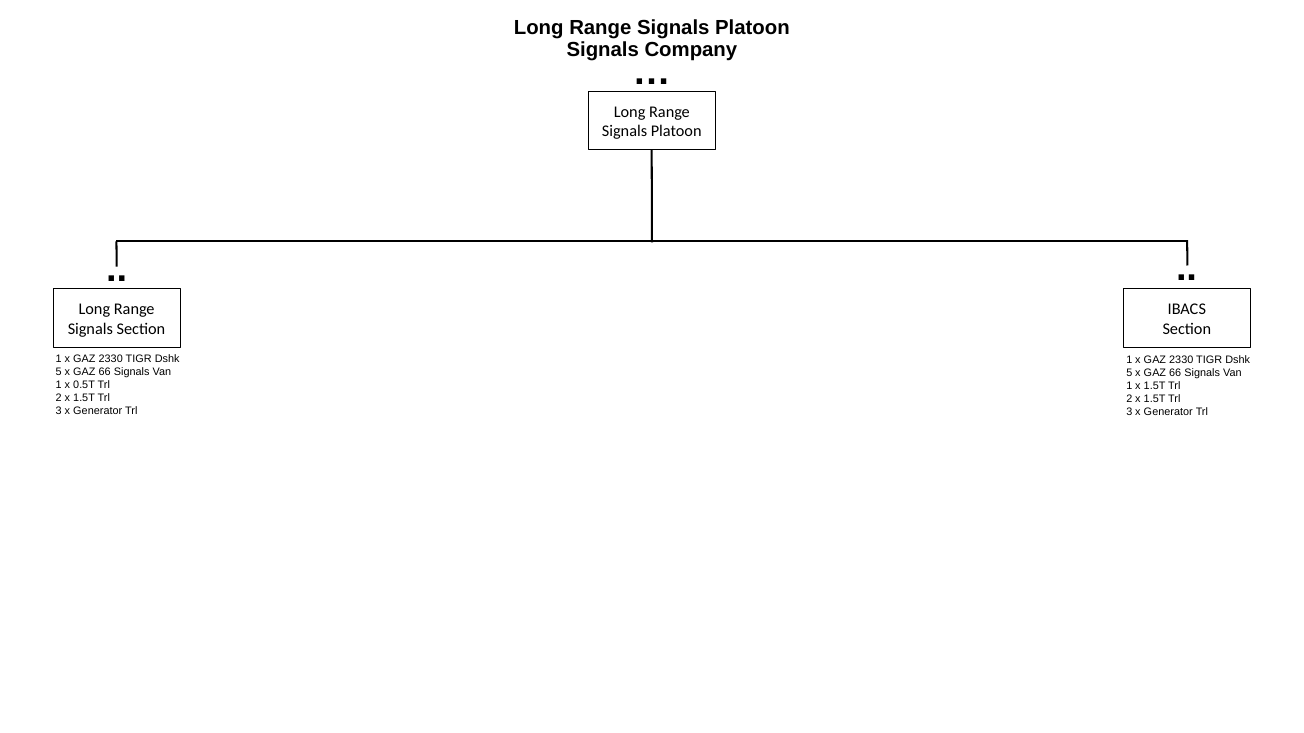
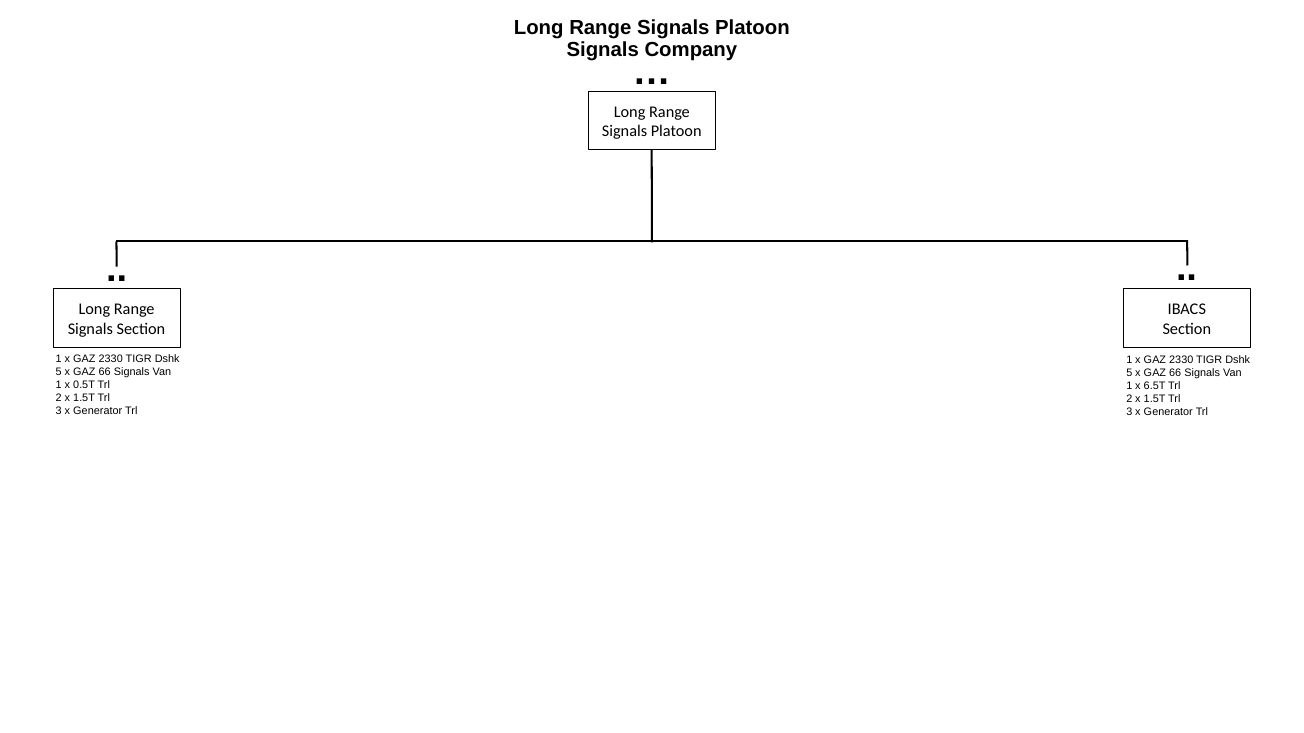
1 x 1.5T: 1.5T -> 6.5T (1155, 386)
